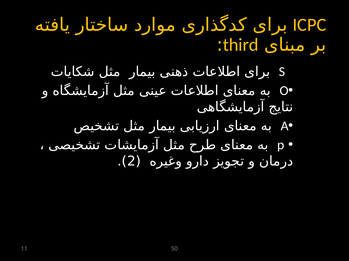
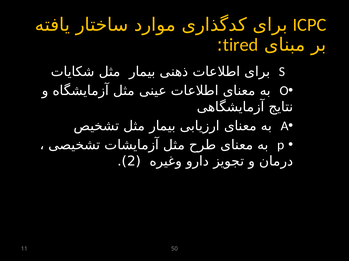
third: third -> tired (241, 45)
